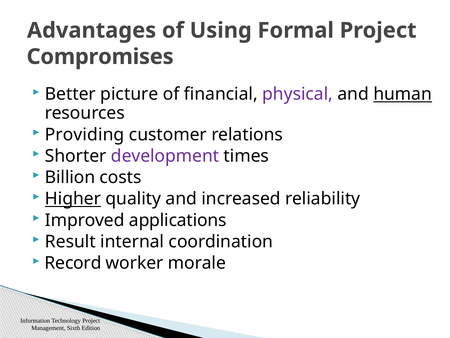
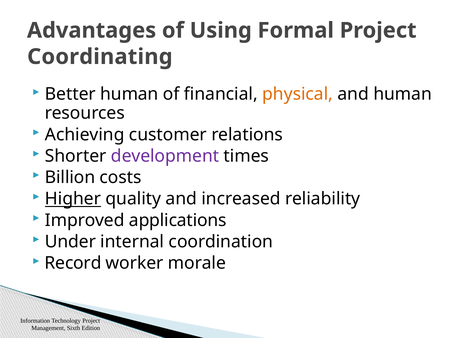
Compromises: Compromises -> Coordinating (100, 57)
Better picture: picture -> human (129, 94)
physical colour: purple -> orange (298, 94)
human underline: present -> none (403, 94)
Providing: Providing -> Achieving (85, 134)
Result: Result -> Under (70, 241)
